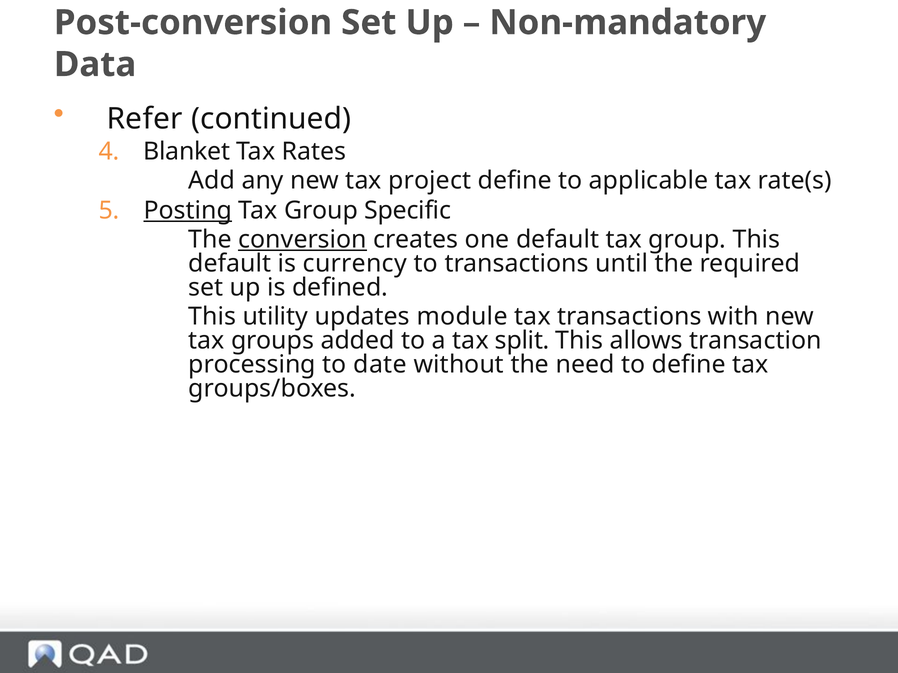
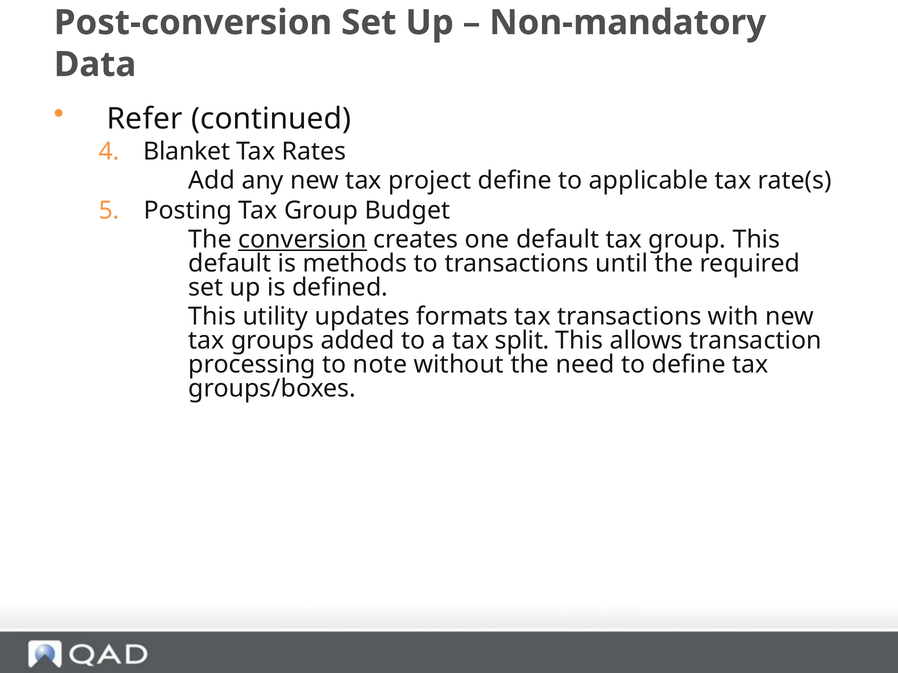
Posting underline: present -> none (188, 211)
Specific: Specific -> Budget (407, 211)
currency: currency -> methods (355, 264)
module: module -> formats (462, 317)
date: date -> note (380, 365)
